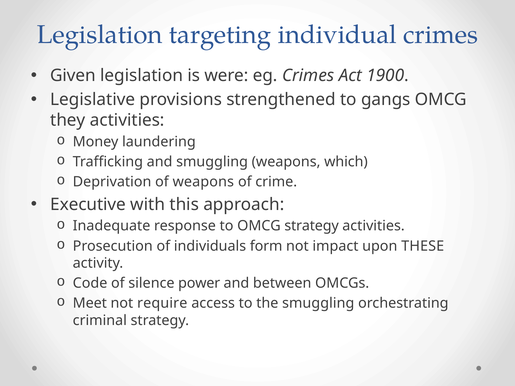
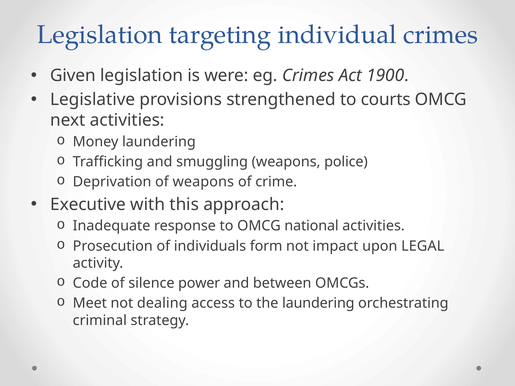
gangs: gangs -> courts (386, 100)
they: they -> next (68, 120)
which: which -> police (346, 162)
OMCG strategy: strategy -> national (312, 226)
THESE: THESE -> LEGAL (423, 246)
require: require -> dealing (162, 303)
the smuggling: smuggling -> laundering (318, 303)
